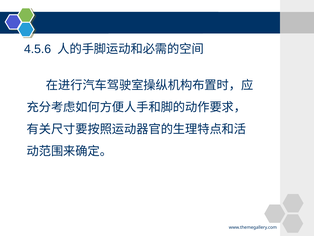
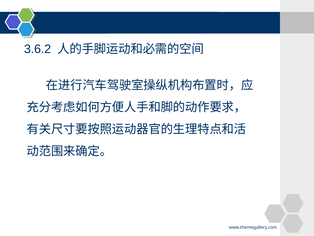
4.5.6: 4.5.6 -> 3.6.2 (38, 49)
